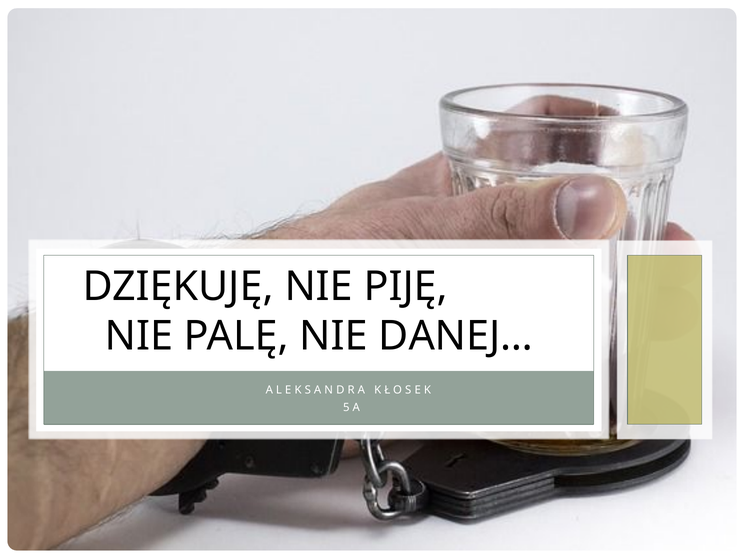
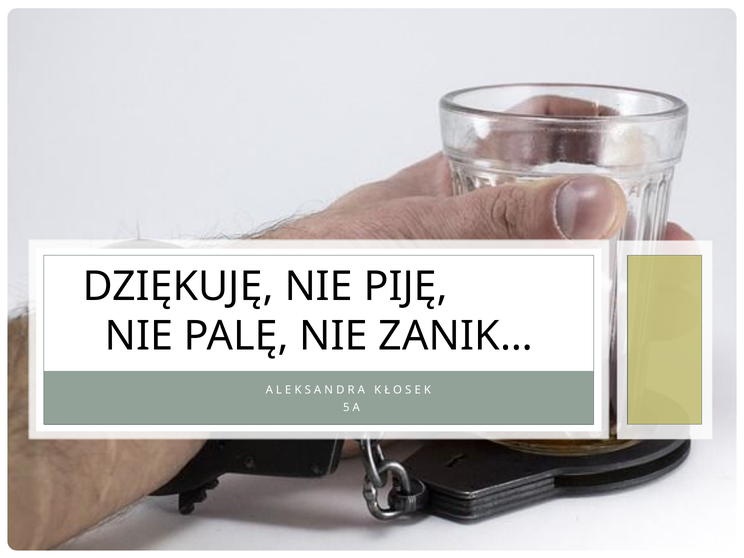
DANEJ…: DANEJ… -> ZANIK… (456, 336)
